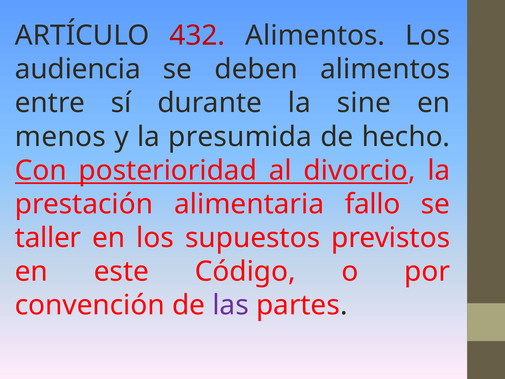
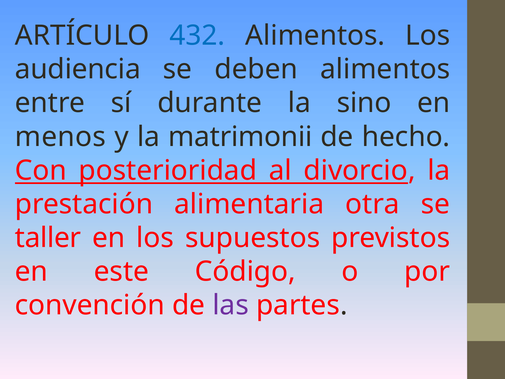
432 colour: red -> blue (197, 36)
sine: sine -> sino (364, 103)
presumida: presumida -> matrimonii (240, 137)
fallo: fallo -> otra (372, 204)
